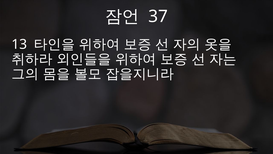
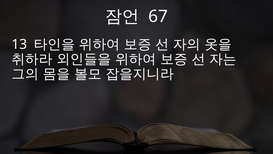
37: 37 -> 67 (158, 16)
